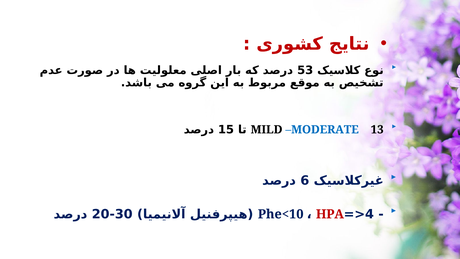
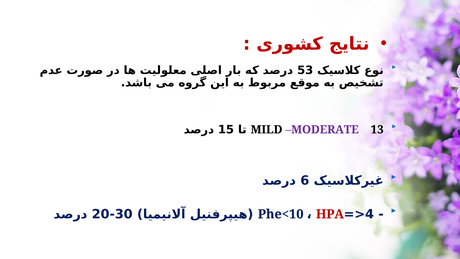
MODERATE colour: blue -> purple (322, 129)
